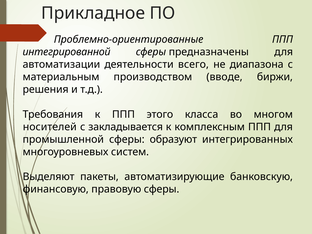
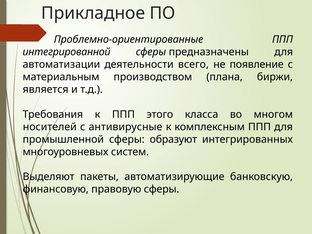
диапазона: диапазона -> появление (257, 64)
вводе: вводе -> плана (225, 77)
решения: решения -> является (46, 89)
закладывается: закладывается -> антивирусные (125, 127)
